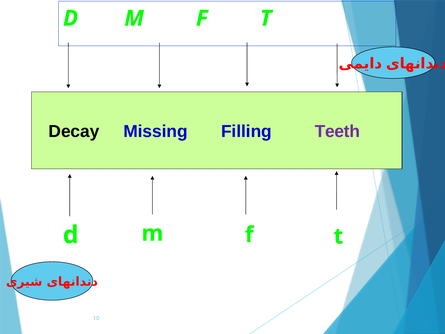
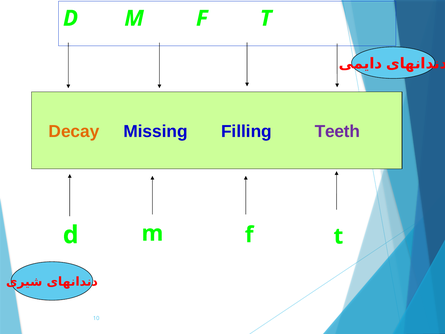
Decay colour: black -> orange (74, 131)
